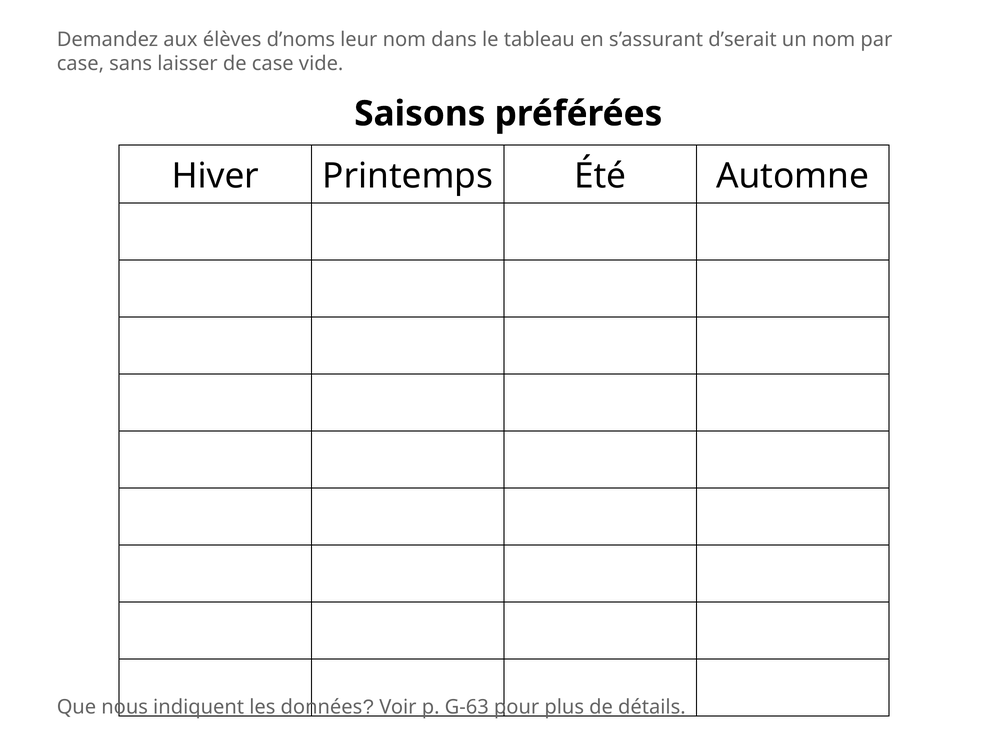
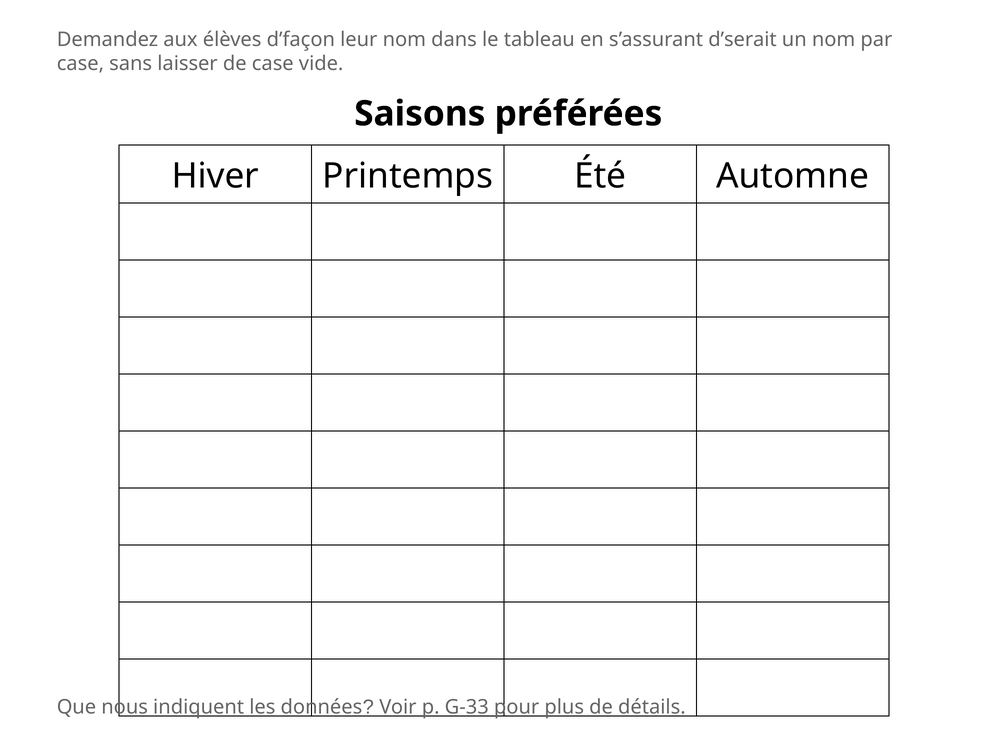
d’noms: d’noms -> d’façon (301, 39)
G-63: G-63 -> G-33 (467, 707)
